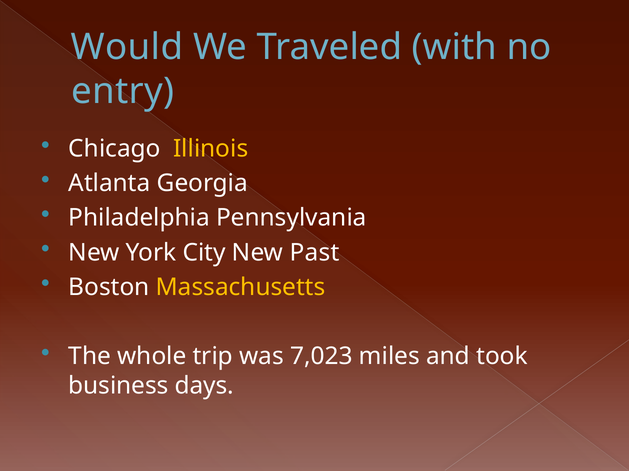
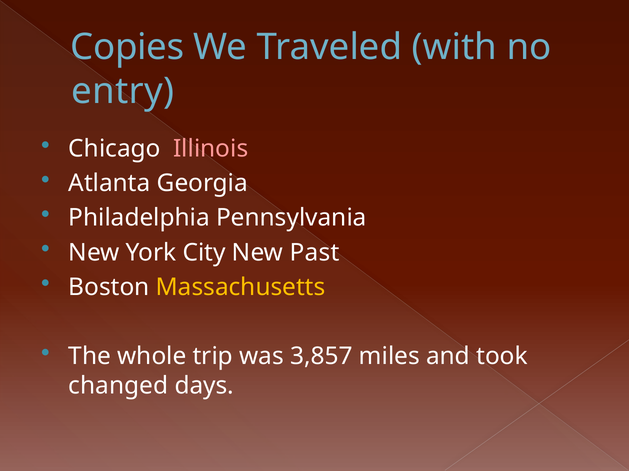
Would: Would -> Copies (127, 47)
Illinois colour: yellow -> pink (211, 149)
7,023: 7,023 -> 3,857 (321, 357)
business: business -> changed (118, 386)
